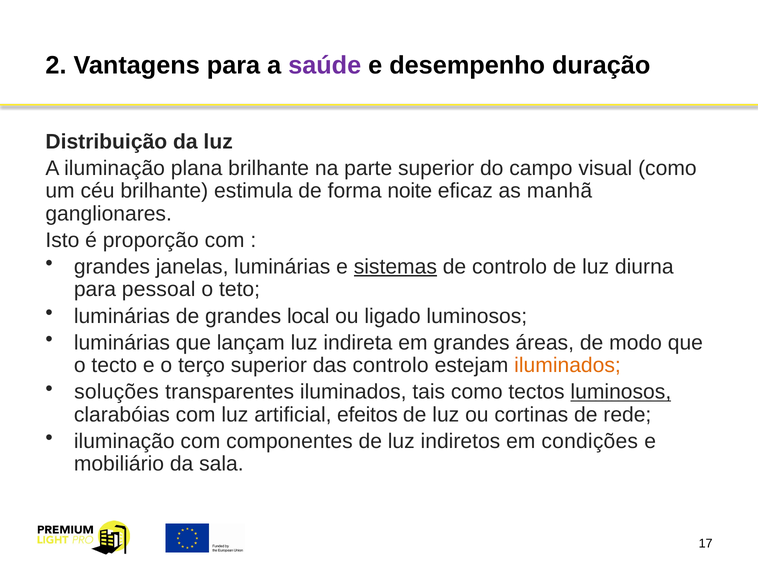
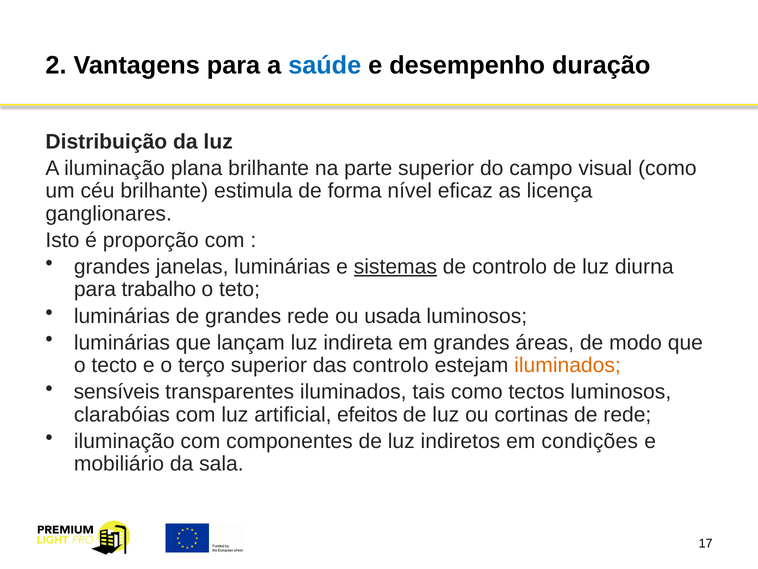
saúde colour: purple -> blue (325, 65)
noite: noite -> nível (410, 191)
manhã: manhã -> licença (560, 191)
pessoal: pessoal -> trabalho (159, 289)
grandes local: local -> rede (308, 316)
ligado: ligado -> usada (393, 316)
soluções: soluções -> sensíveis (117, 392)
luminosos underline: present -> none (621, 392)
